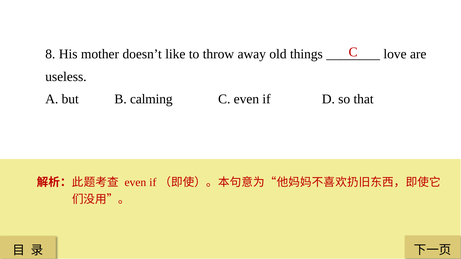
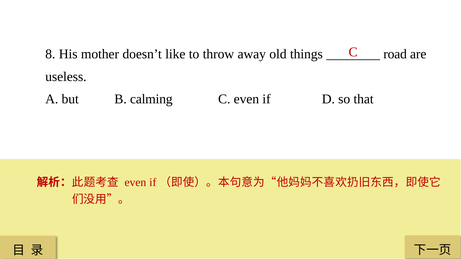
love: love -> road (395, 54)
